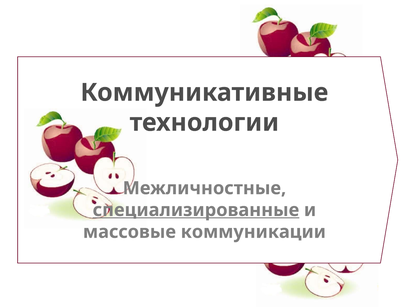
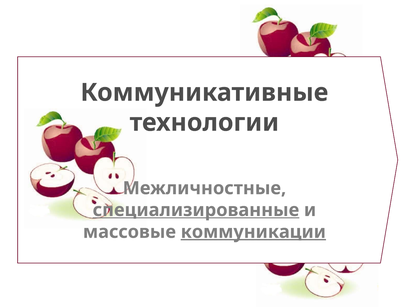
коммуникации underline: none -> present (253, 232)
